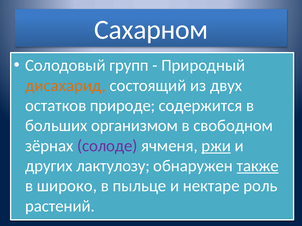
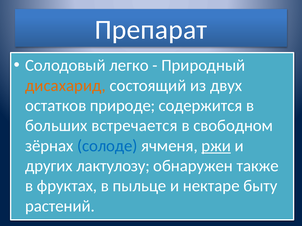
Сахарном: Сахарном -> Препарат (151, 30)
групп: групп -> легко (129, 66)
организмом: организмом -> встречается (134, 126)
солоде colour: purple -> blue (107, 146)
также underline: present -> none (258, 166)
широко: широко -> фруктах (67, 186)
роль: роль -> быту (260, 186)
